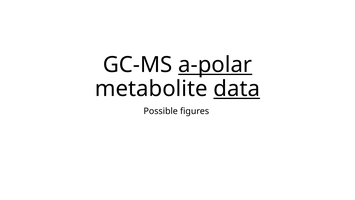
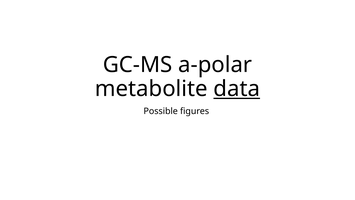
a-polar underline: present -> none (215, 65)
